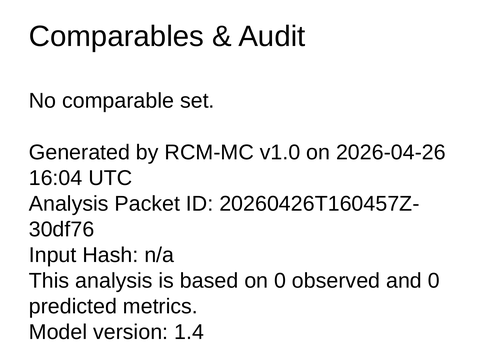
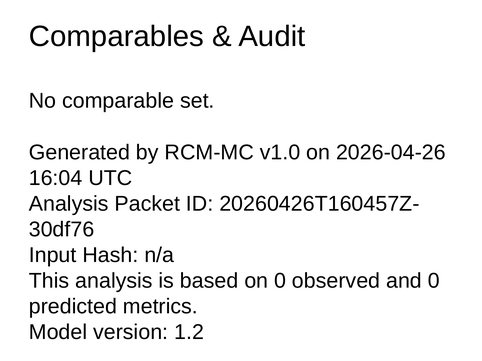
1.4: 1.4 -> 1.2 (189, 332)
